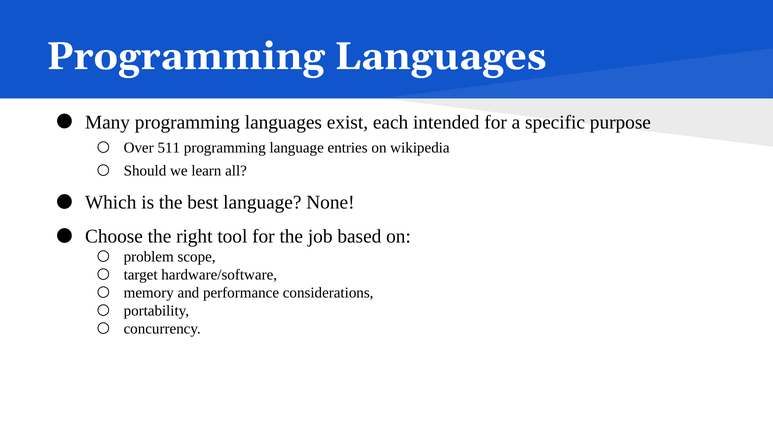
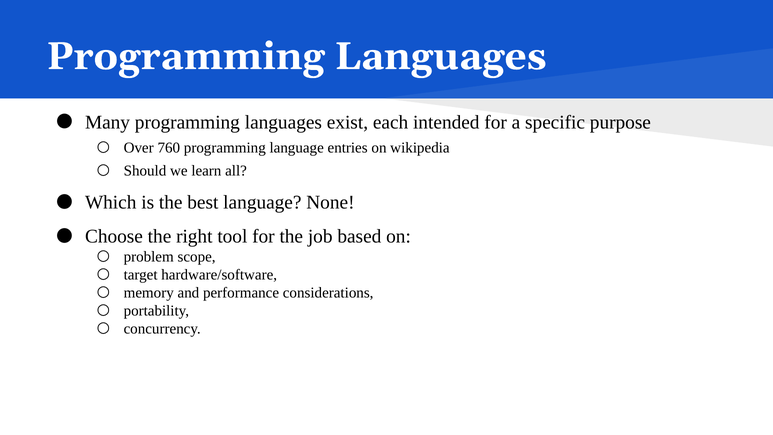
511: 511 -> 760 (169, 148)
